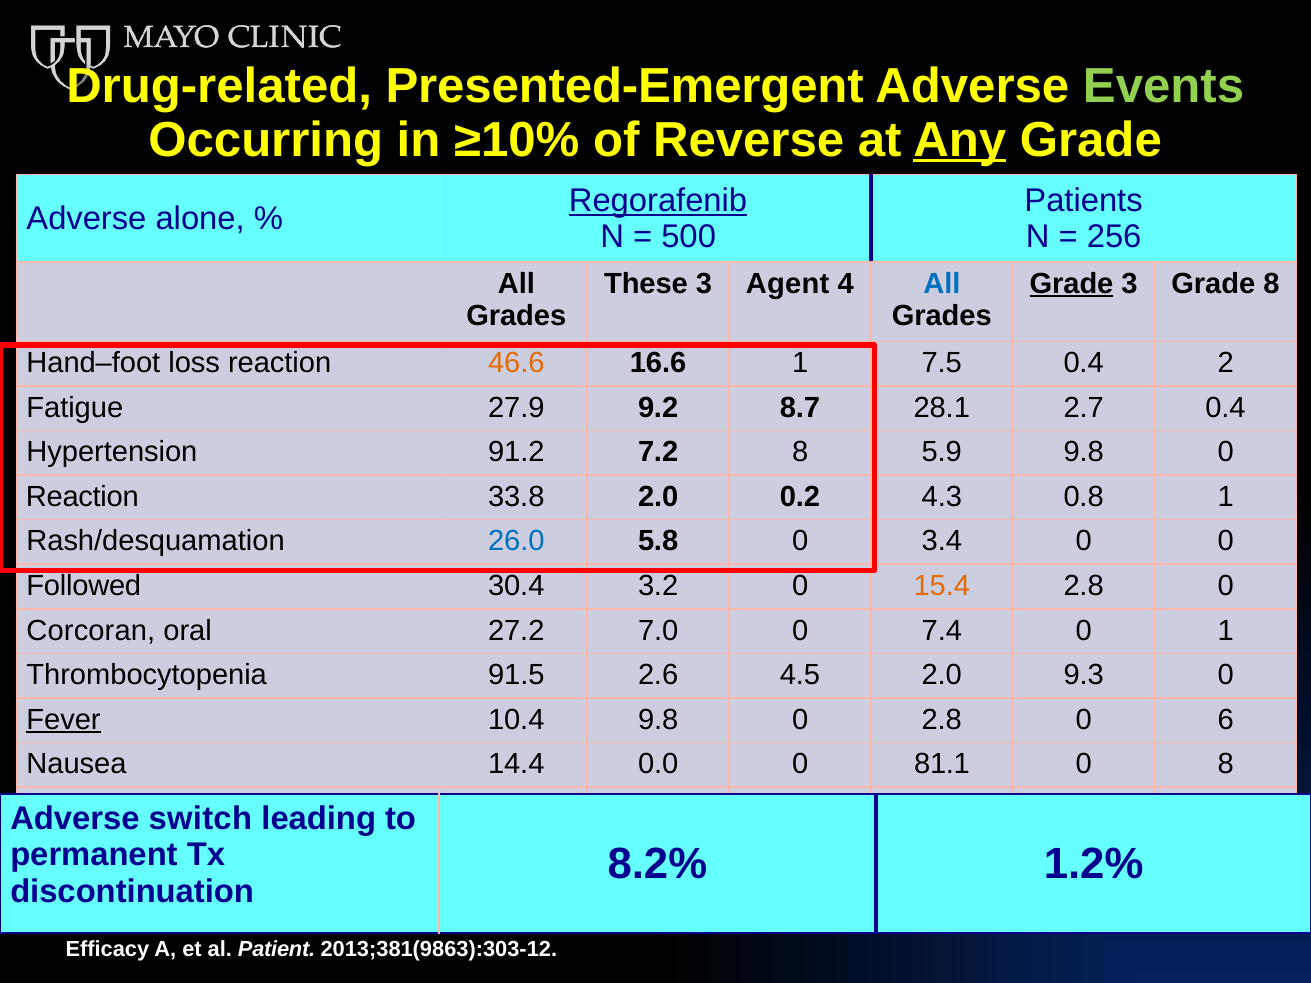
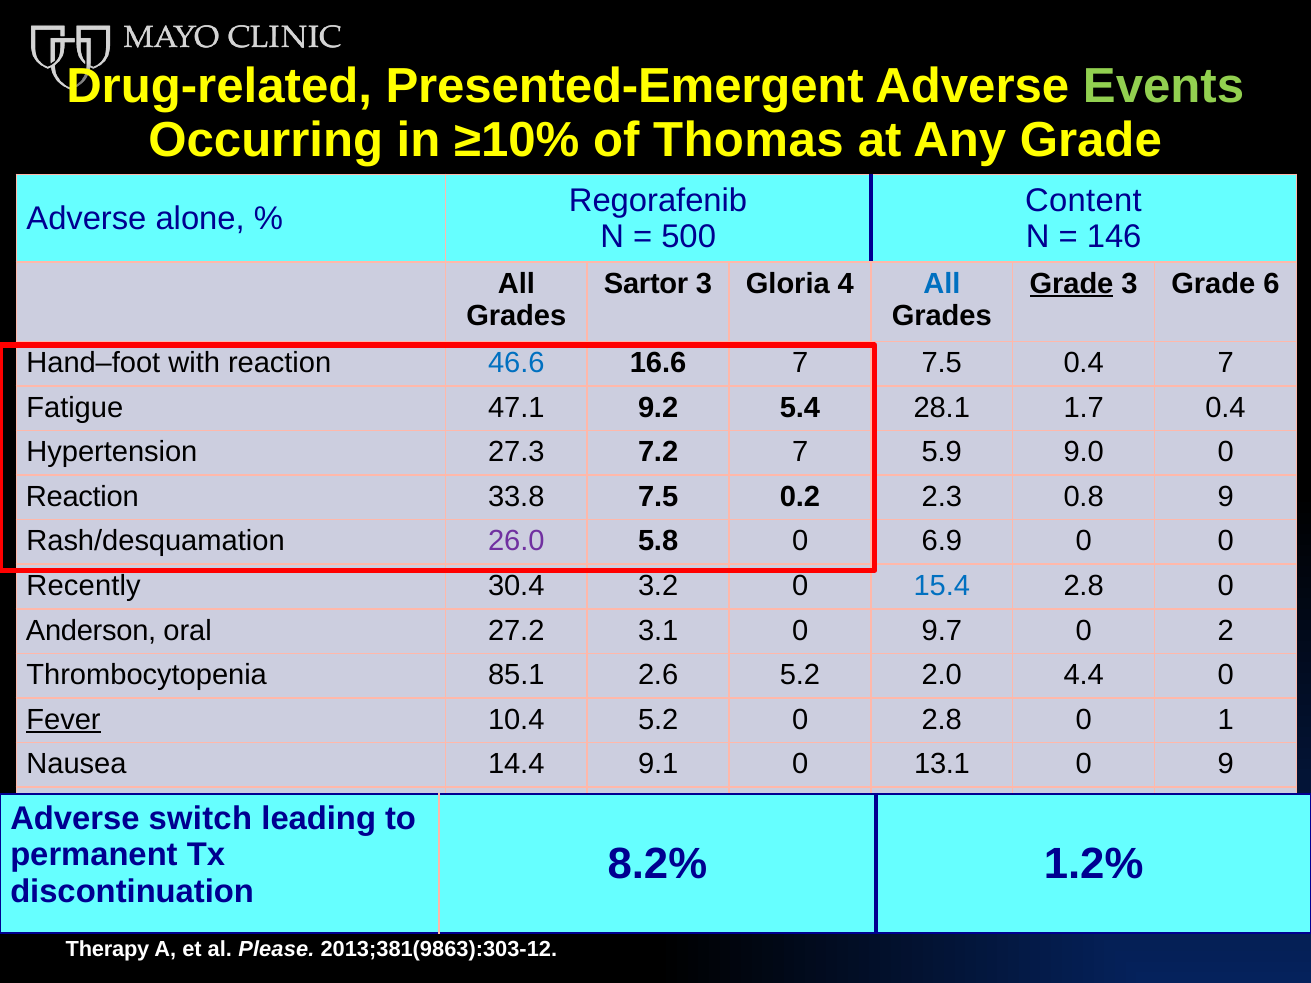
Reverse: Reverse -> Thomas (748, 140)
Any underline: present -> none (960, 140)
Regorafenib underline: present -> none (658, 200)
Patients: Patients -> Content (1083, 200)
256: 256 -> 146 (1114, 237)
These: These -> Sartor (646, 284)
Agent: Agent -> Gloria (788, 284)
Grade 8: 8 -> 6 (1271, 284)
Hand–foot loss: loss -> with (194, 363)
46.6 colour: orange -> blue (516, 363)
16.6 1: 1 -> 7 (800, 363)
0.4 2: 2 -> 7 (1226, 363)
27.9: 27.9 -> 47.1 (516, 408)
8.7: 8.7 -> 5.4 (800, 408)
2.7: 2.7 -> 1.7 (1084, 408)
91.2: 91.2 -> 27.3 (516, 452)
7.2 8: 8 -> 7 (800, 452)
5.9 9.8: 9.8 -> 9.0 (1084, 452)
33.8 2.0: 2.0 -> 7.5 (658, 497)
4.3: 4.3 -> 2.3 (942, 497)
0.8 1: 1 -> 9 (1226, 497)
26.0 colour: blue -> purple (516, 541)
3.4: 3.4 -> 6.9 (942, 541)
Followed: Followed -> Recently (84, 586)
15.4 colour: orange -> blue (942, 586)
Corcoran: Corcoran -> Anderson (91, 631)
7.0: 7.0 -> 3.1 (658, 631)
7.4: 7.4 -> 9.7 (942, 631)
0 1: 1 -> 2 (1226, 631)
91.5: 91.5 -> 85.1 (516, 675)
2.6 4.5: 4.5 -> 5.2 (800, 675)
9.3: 9.3 -> 4.4 (1084, 675)
10.4 9.8: 9.8 -> 5.2 (658, 720)
6: 6 -> 1 (1226, 720)
0.0: 0.0 -> 9.1 (658, 764)
81.1: 81.1 -> 13.1 (942, 764)
0 8: 8 -> 9 (1226, 764)
Efficacy: Efficacy -> Therapy (108, 949)
Patient: Patient -> Please (276, 949)
